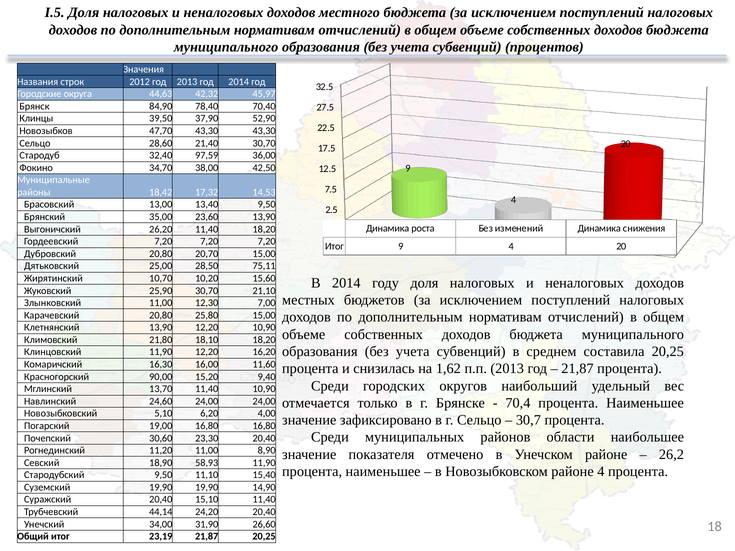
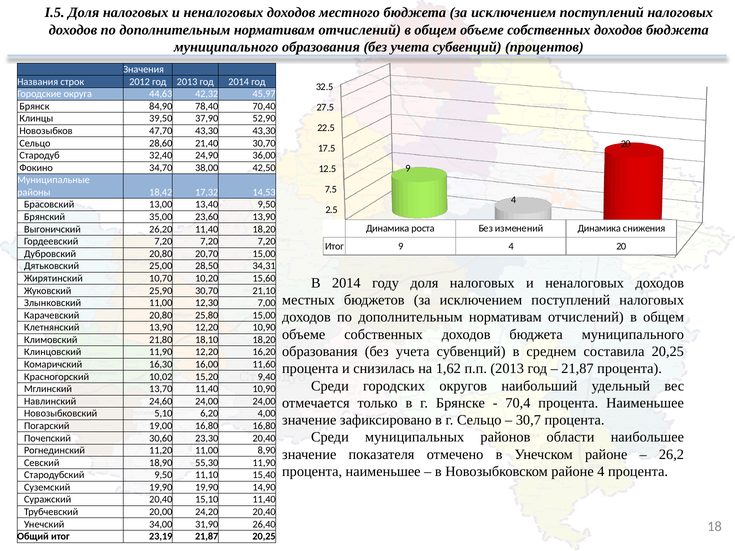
97,59: 97,59 -> 24,90 (207, 156)
75,11: 75,11 -> 34,31 (264, 266)
90,00: 90,00 -> 10,02 (161, 377)
58,93: 58,93 -> 55,30 (207, 463)
44,14: 44,14 -> 20,00 (161, 512)
26,60: 26,60 -> 26,40 (264, 524)
